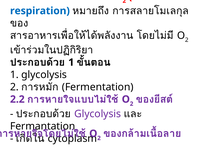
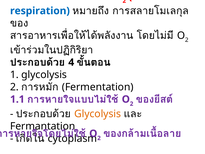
1: 1 -> 4 (71, 62)
2.2: 2.2 -> 1.1 (17, 99)
Glycolysis colour: purple -> orange (98, 114)
